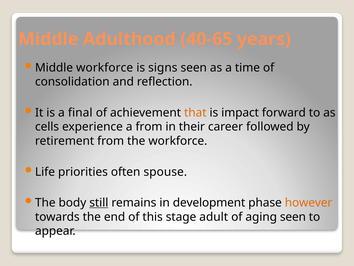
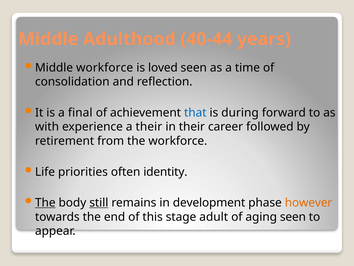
40-65: 40-65 -> 40-44 (206, 39)
signs: signs -> loved (163, 68)
that colour: orange -> blue (195, 112)
impact: impact -> during (240, 112)
cells: cells -> with (47, 127)
a from: from -> their (149, 127)
spouse: spouse -> identity (165, 172)
The underline: none -> present (45, 202)
